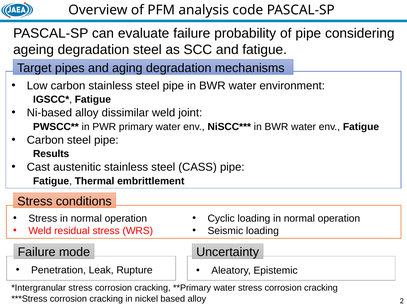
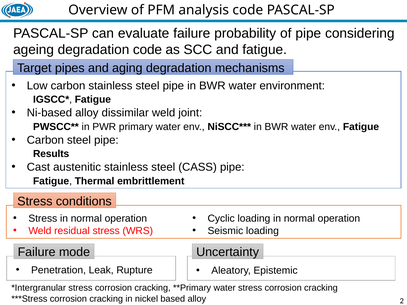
degradation steel: steel -> code (147, 50)
